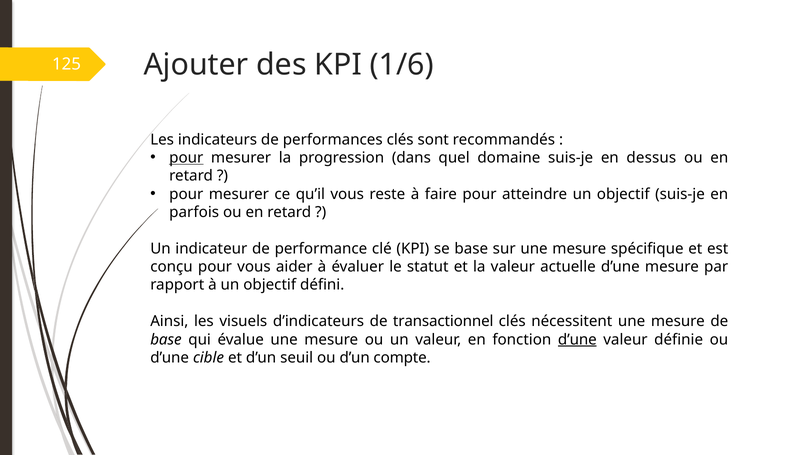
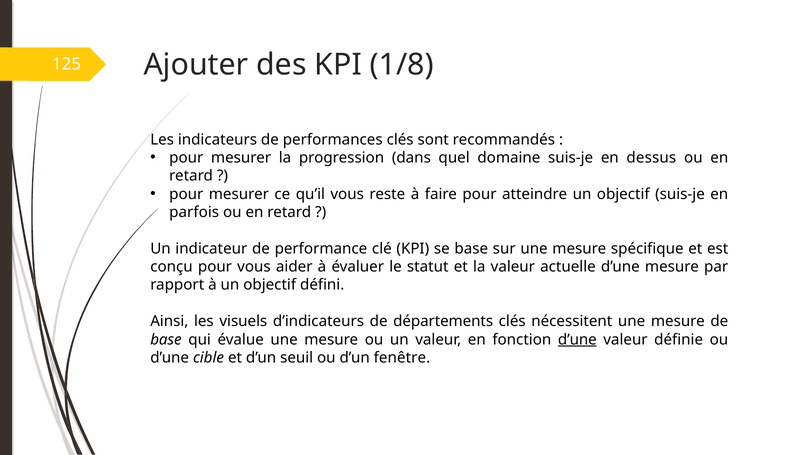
1/6: 1/6 -> 1/8 (402, 65)
pour underline: present -> none (186, 158)
transactionnel: transactionnel -> départements (443, 321)
compte: compte -> fenêtre (402, 358)
